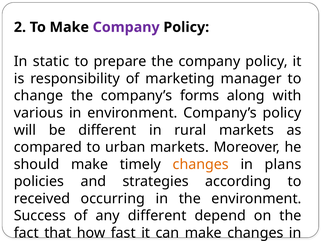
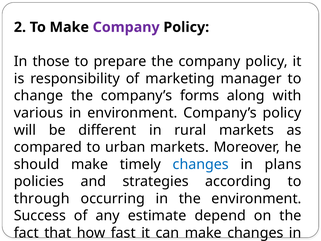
static: static -> those (51, 61)
changes colour: orange -> blue (201, 164)
received: received -> through (42, 198)
any different: different -> estimate (157, 216)
